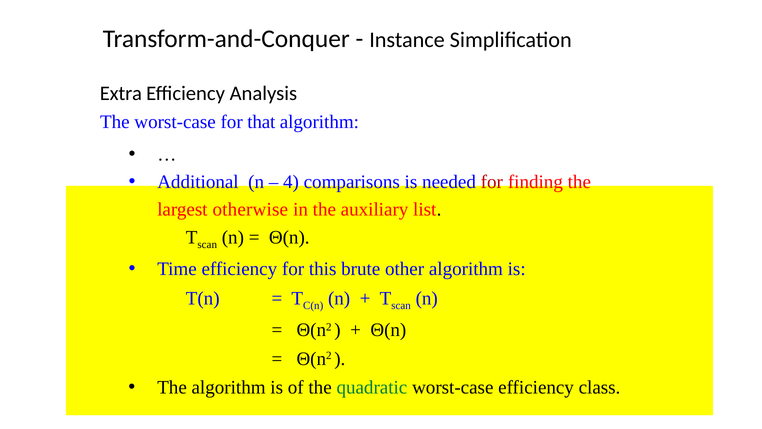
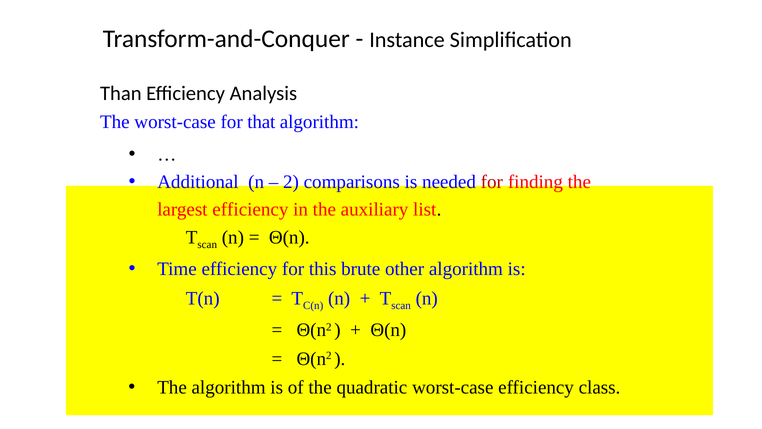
Extra: Extra -> Than (121, 94)
4: 4 -> 2 (291, 182)
largest otherwise: otherwise -> efficiency (250, 209)
quadratic colour: green -> black (372, 387)
